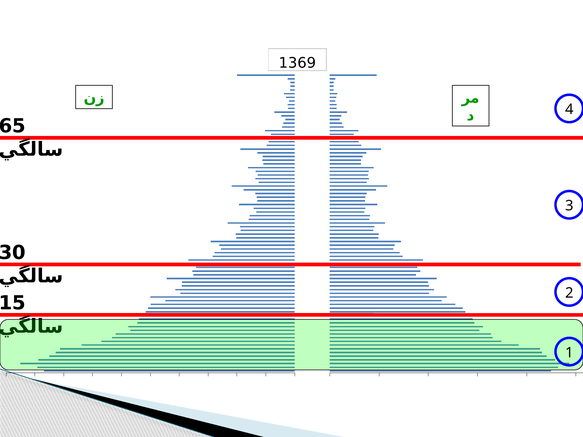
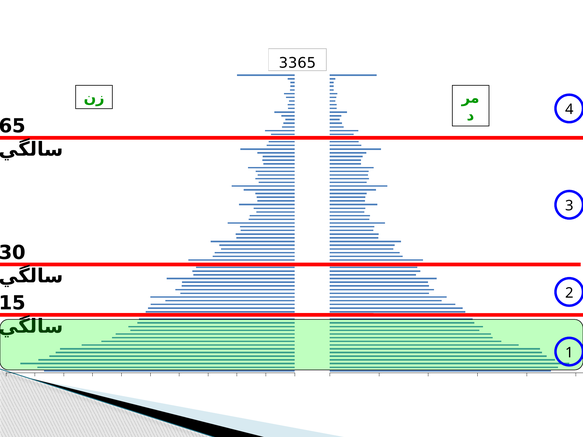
1369: 1369 -> 3365 (297, 63)
